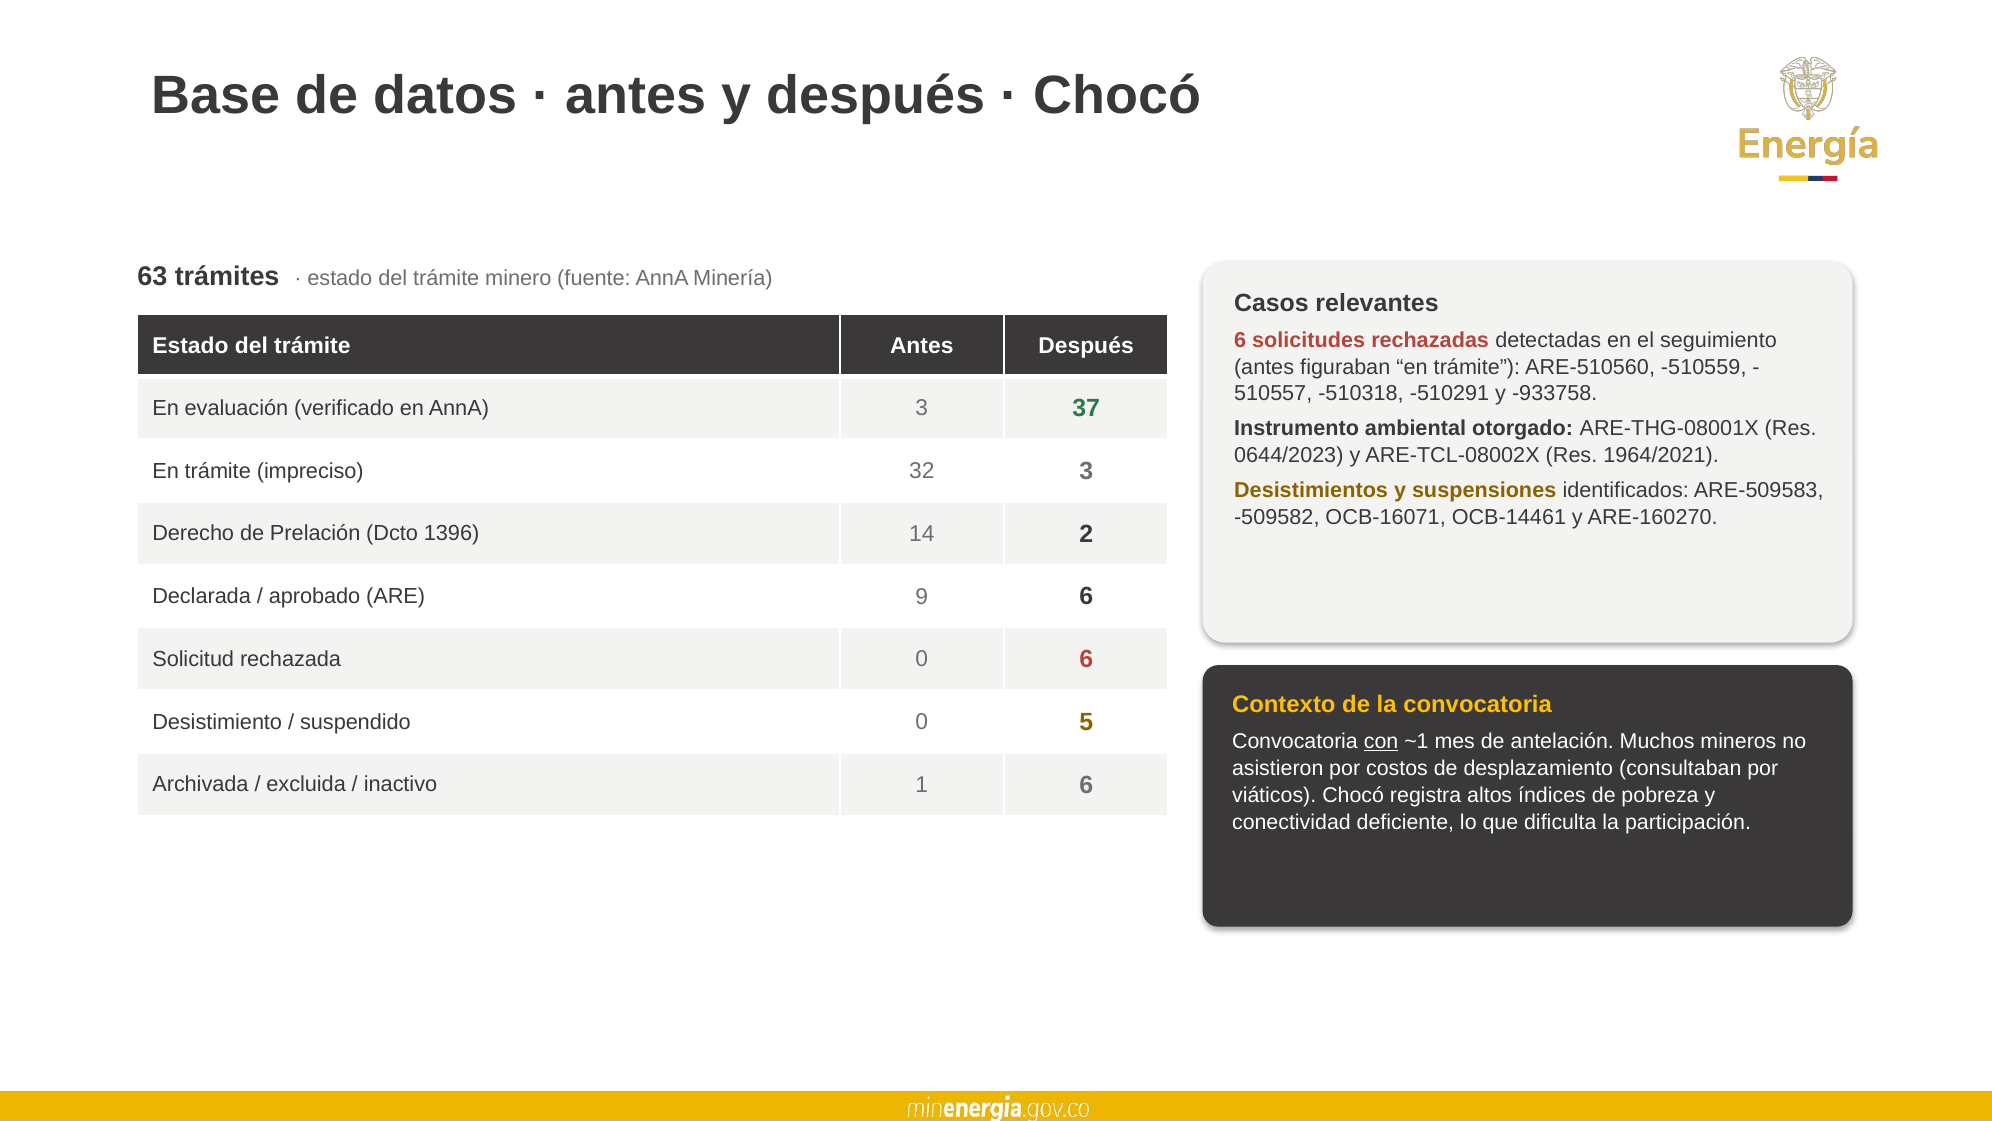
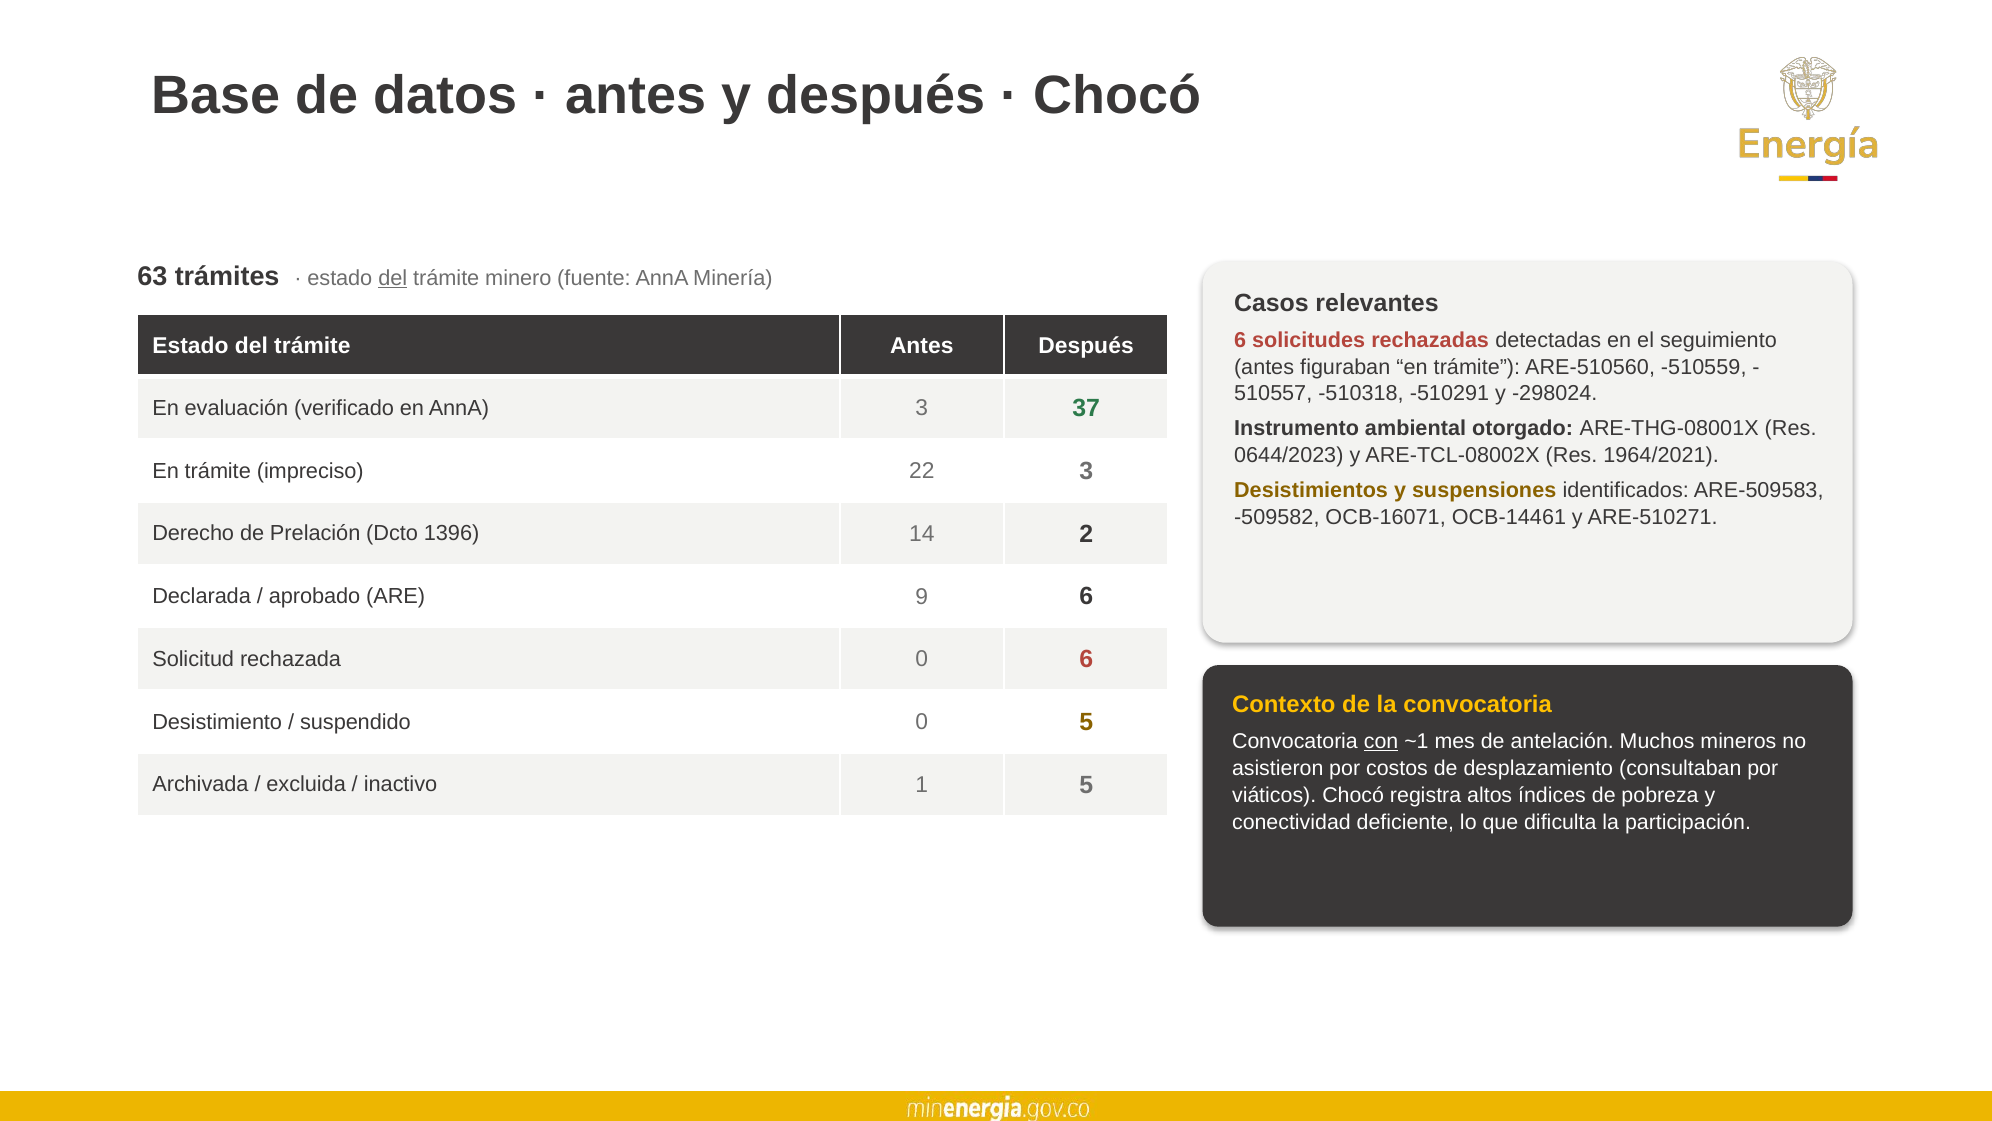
del underline: none -> present (393, 278)
-933758: -933758 -> -298024 (1555, 393)
32: 32 -> 22 (922, 471)
ARE-160270: ARE-160270 -> ARE-510271 (1653, 517)
1 6: 6 -> 5 (1086, 784)
